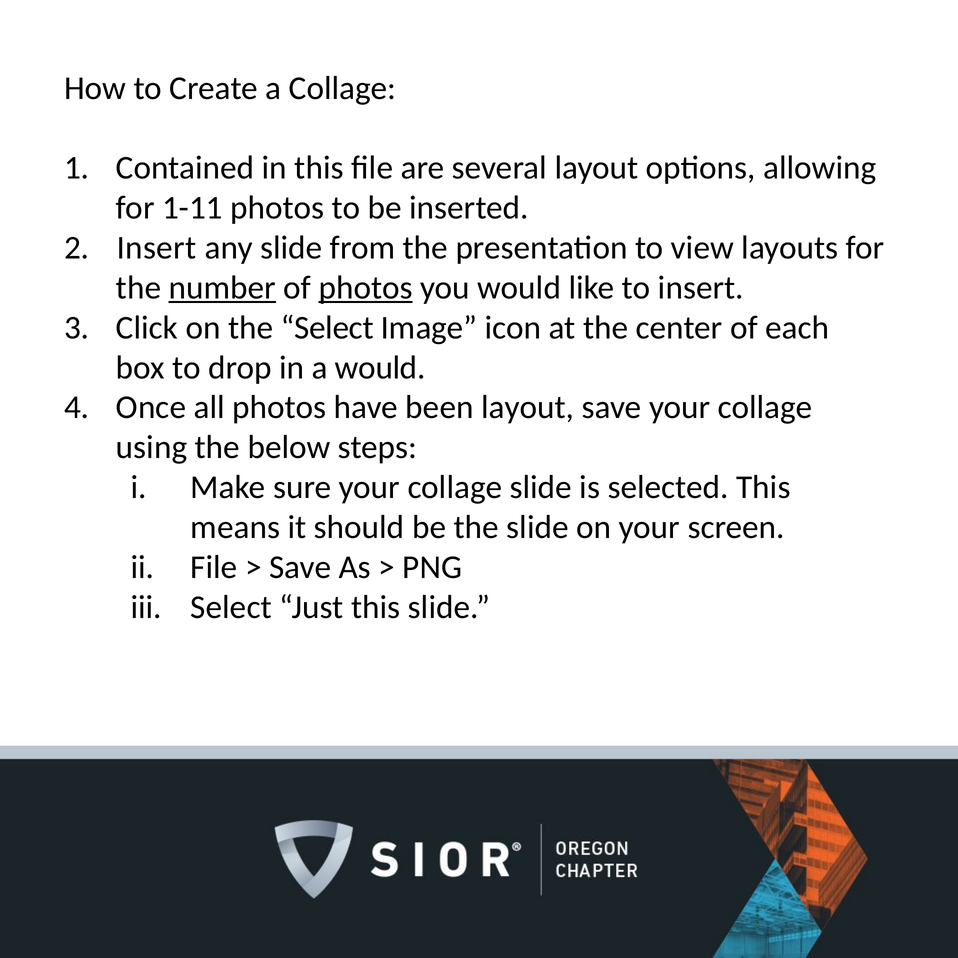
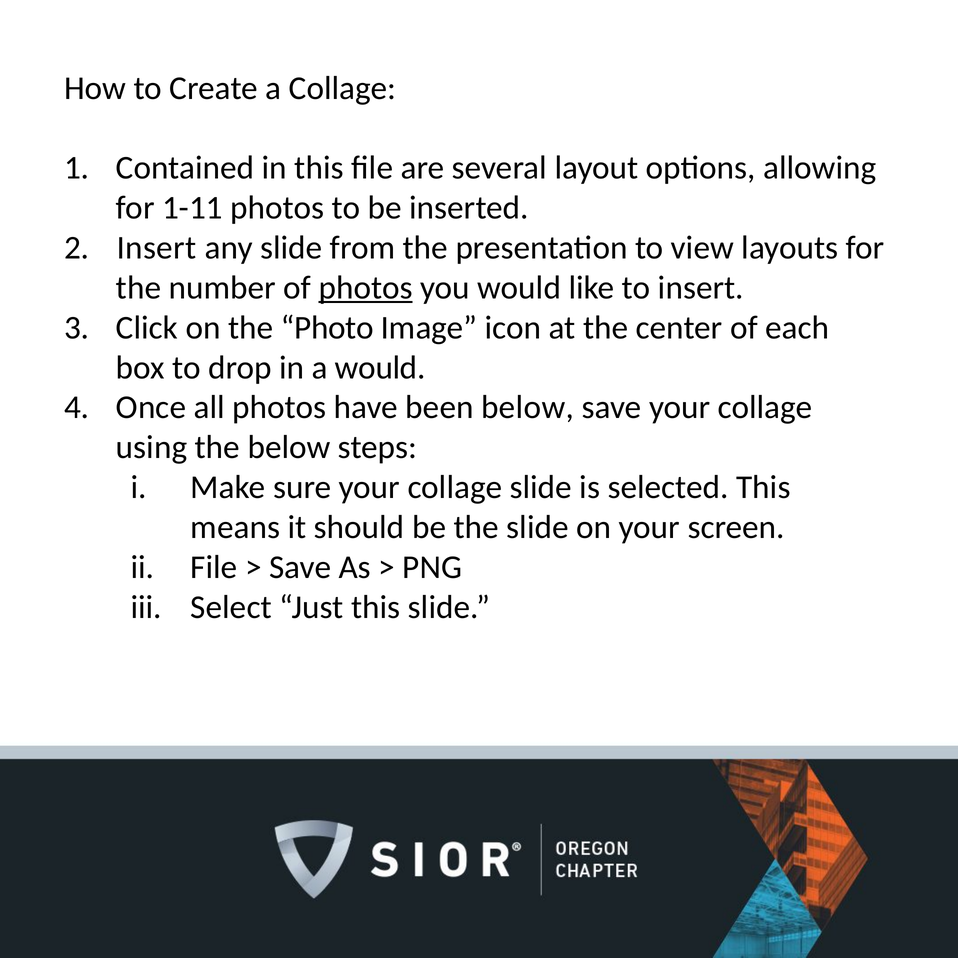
number underline: present -> none (222, 288)
the Select: Select -> Photo (327, 328)
been layout: layout -> below (527, 407)
